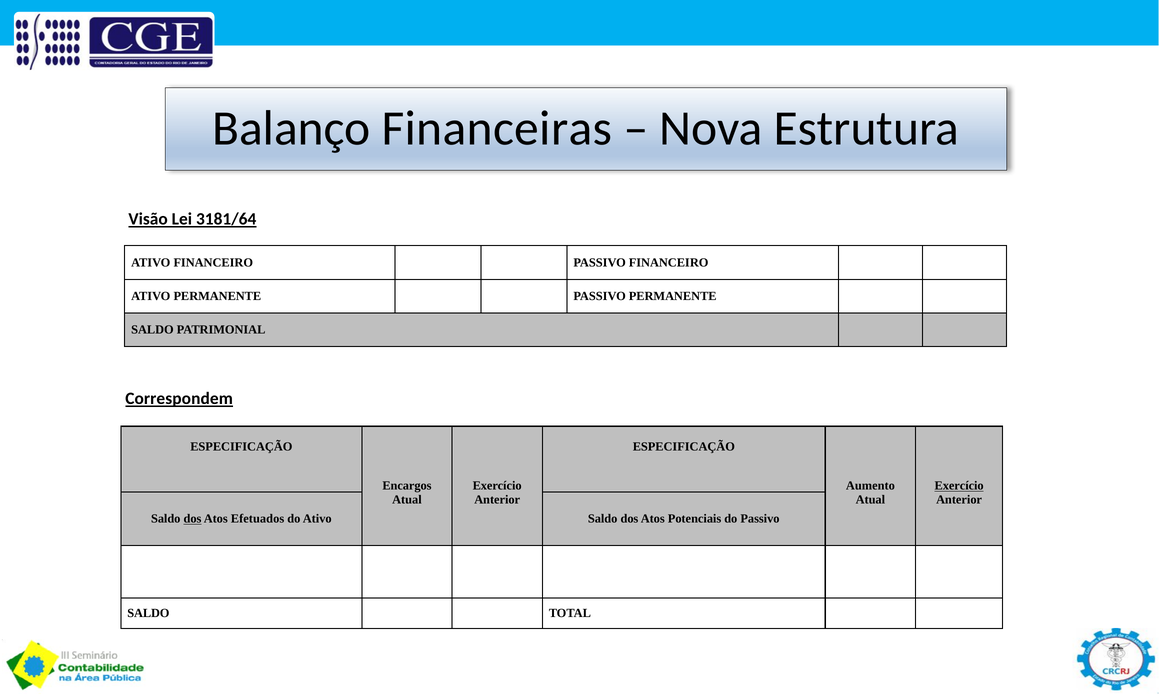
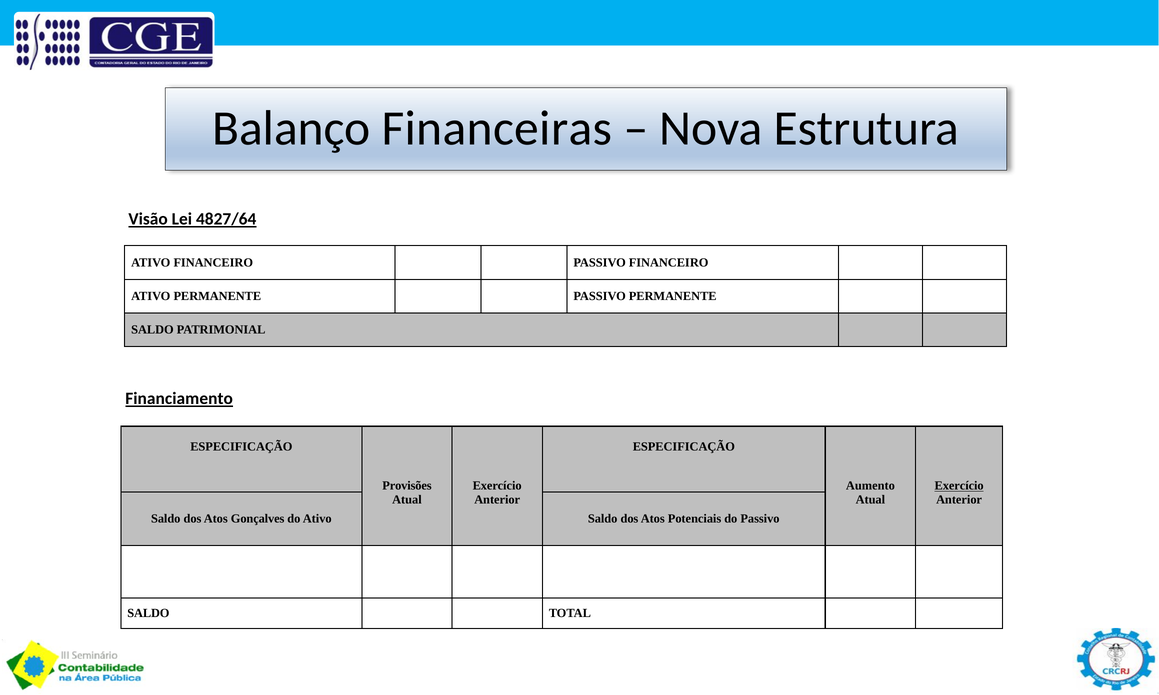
3181/64: 3181/64 -> 4827/64 (226, 219)
Correspondem: Correspondem -> Financiamento (179, 399)
Encargos: Encargos -> Provisões (407, 486)
dos underline: present -> none (192, 519)
Efetuados: Efetuados -> Gonçalves (258, 519)
